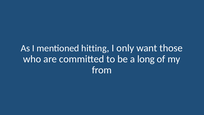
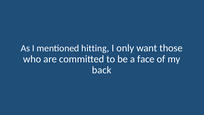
long: long -> face (146, 59)
from: from -> back (102, 70)
